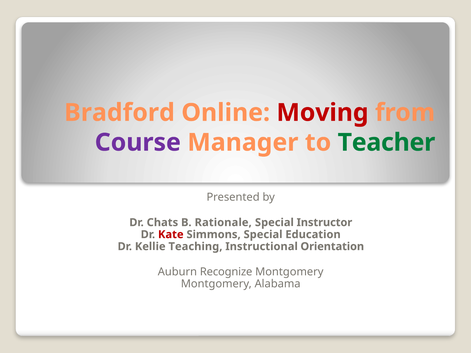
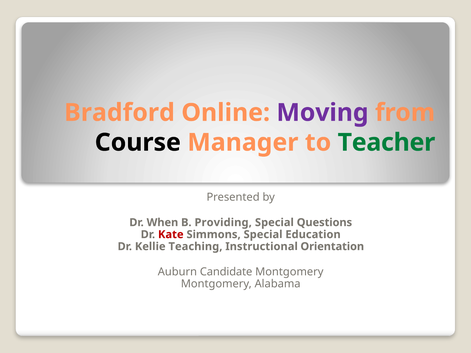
Moving colour: red -> purple (323, 113)
Course colour: purple -> black (138, 143)
Chats: Chats -> When (162, 223)
Rationale: Rationale -> Providing (223, 223)
Instructor: Instructor -> Questions (324, 223)
Recognize: Recognize -> Candidate (226, 272)
